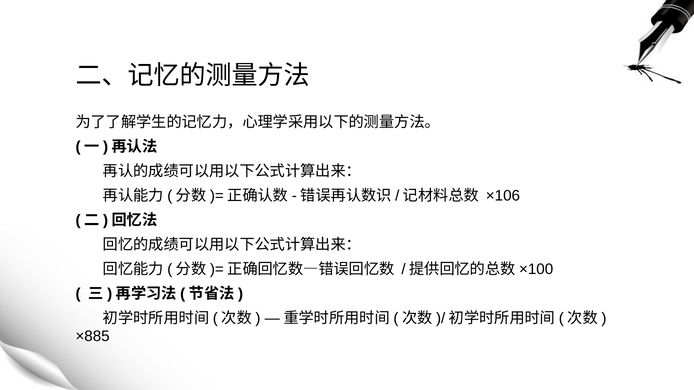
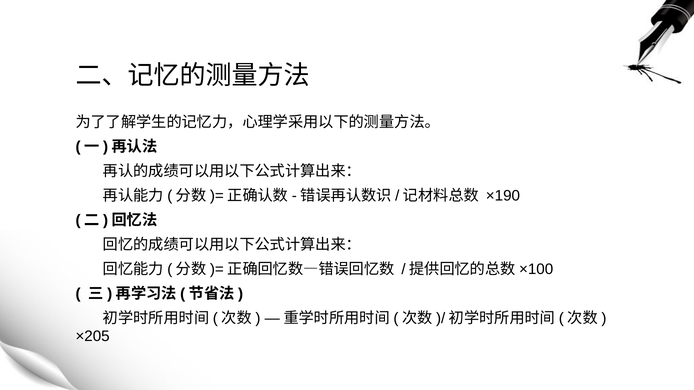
×106: ×106 -> ×190 (503, 196)
×885: ×885 -> ×205 (93, 336)
